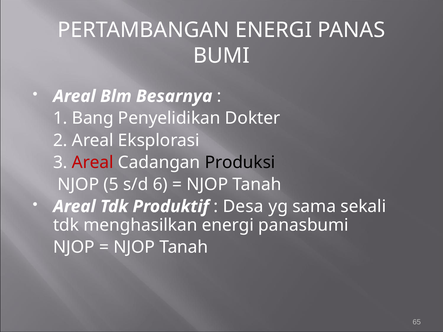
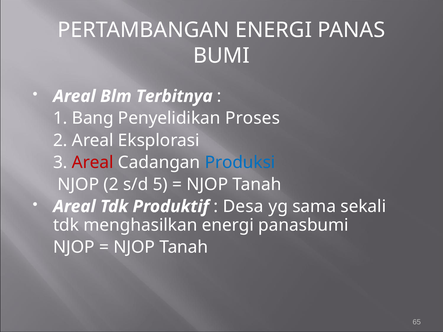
Besarnya: Besarnya -> Terbitnya (174, 96)
Dokter: Dokter -> Proses (253, 118)
Produksi colour: black -> blue (240, 163)
NJOP 5: 5 -> 2 (111, 185)
6: 6 -> 5 (160, 185)
